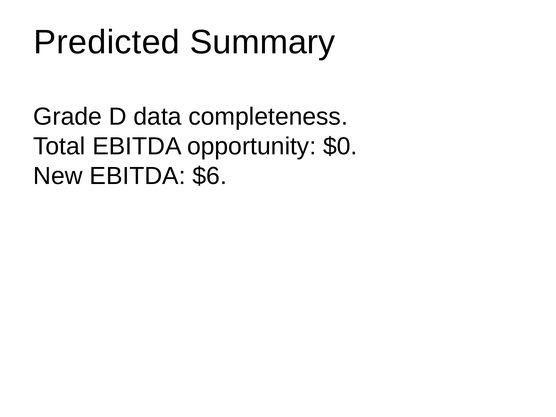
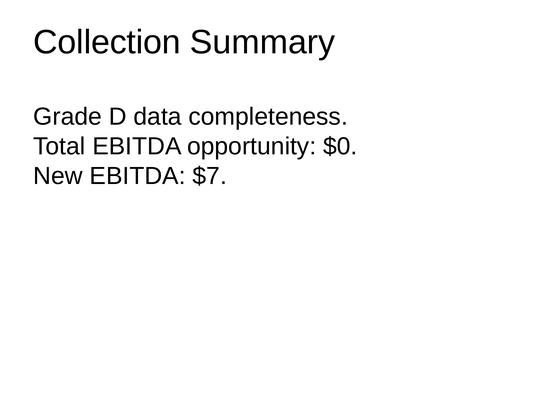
Predicted: Predicted -> Collection (107, 42)
$6: $6 -> $7 (210, 176)
